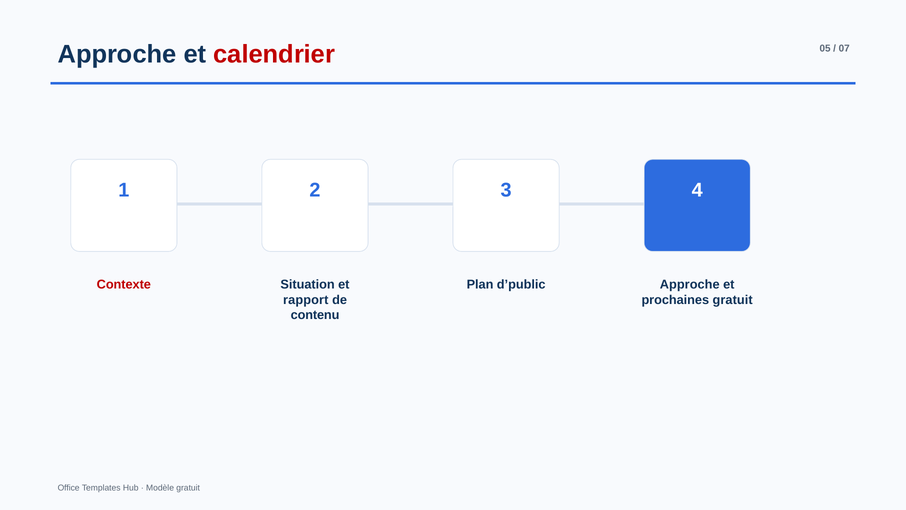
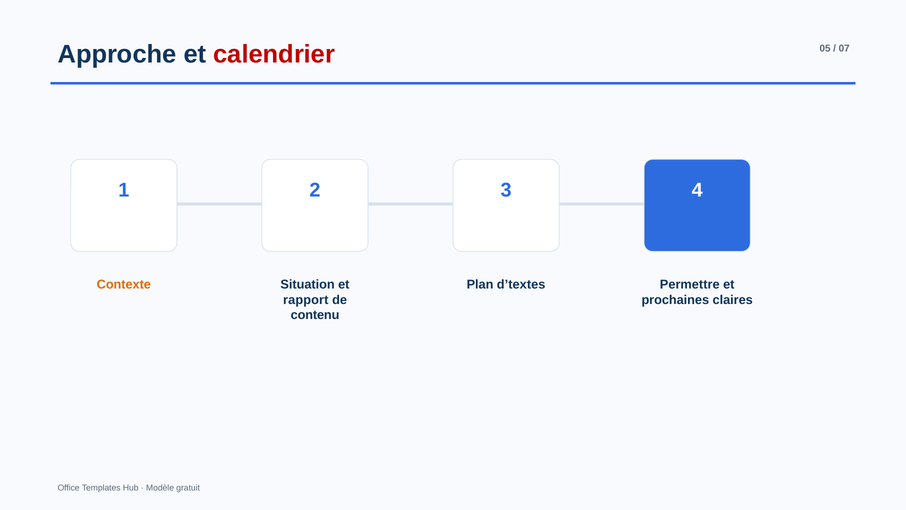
Contexte colour: red -> orange (124, 284)
d’public: d’public -> d’textes (521, 284)
Approche: Approche -> Permettre (690, 284)
prochaines gratuit: gratuit -> claires (733, 300)
